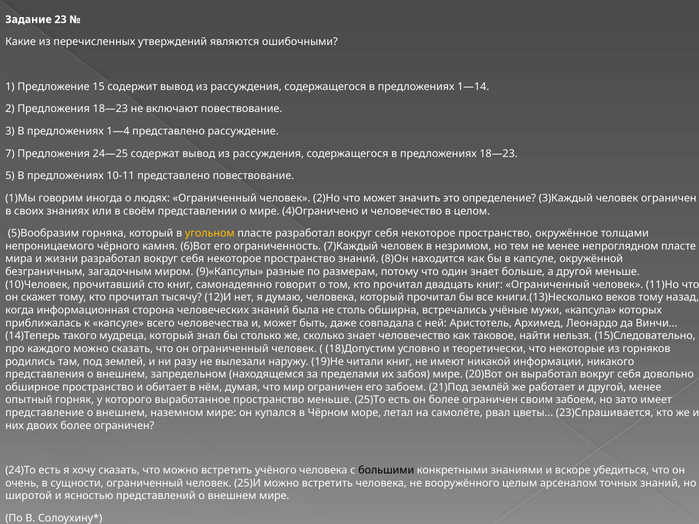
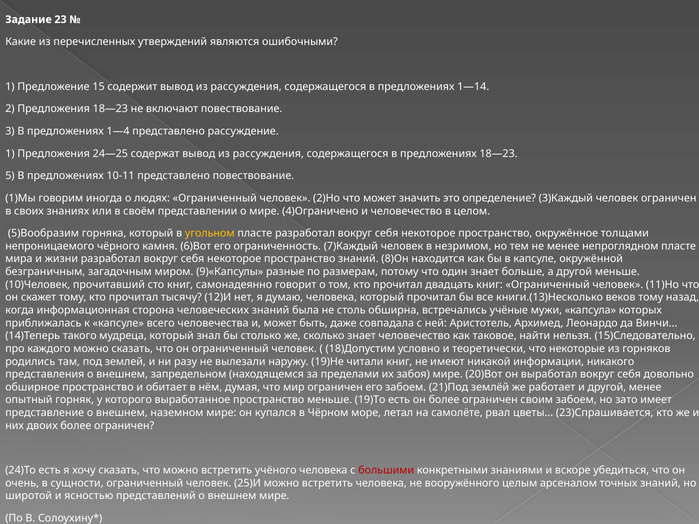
7: 7 -> 1 (10, 154)
25)То: 25)То -> 19)То (370, 400)
большими colour: black -> red (386, 471)
